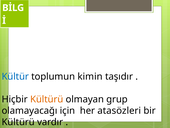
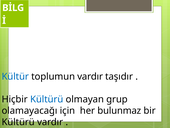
toplumun kimin: kimin -> vardır (90, 76)
Kültürü colour: orange -> blue (47, 99)
atasözleri: atasözleri -> bulunmaz (119, 110)
